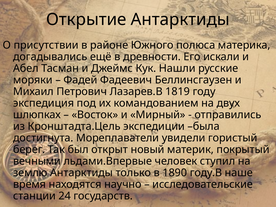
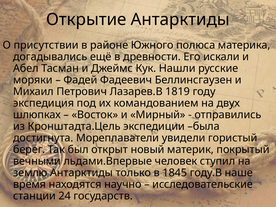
1890: 1890 -> 1845 (175, 173)
